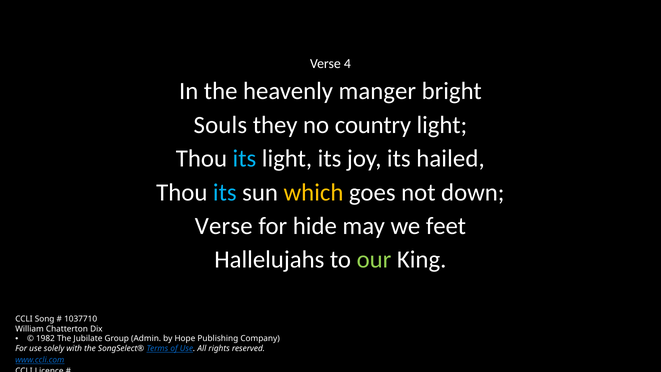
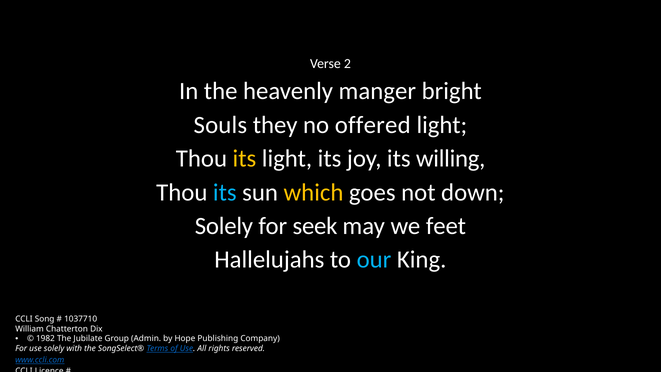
4: 4 -> 2 (347, 64)
country: country -> offered (373, 125)
its colour: light blue -> yellow (244, 159)
hailed: hailed -> willing (451, 159)
Verse: Verse -> Solely (224, 226)
hide: hide -> seek (315, 226)
our colour: light green -> light blue (374, 260)
